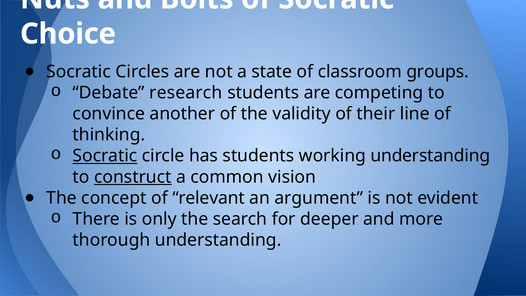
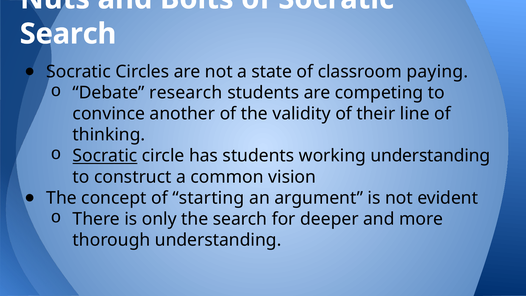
Choice: Choice -> Search (68, 34)
groups: groups -> paying (437, 72)
construct underline: present -> none (133, 177)
relevant: relevant -> starting (208, 198)
